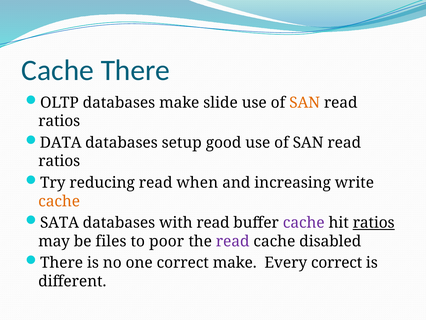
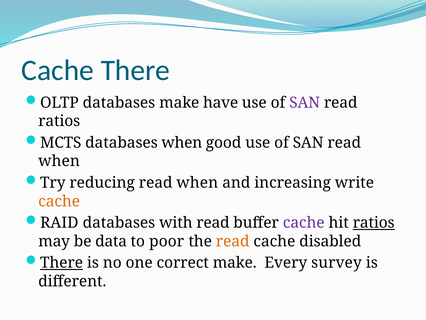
slide: slide -> have (221, 103)
SAN colour: orange -> purple (305, 103)
DATA: DATA -> MCTS (61, 143)
databases setup: setup -> when (182, 143)
ratios: ratios -> when (59, 161)
SATA: SATA -> RAID (59, 222)
files: files -> data (111, 241)
read colour: purple -> orange (233, 241)
There underline: none -> present (62, 262)
Every correct: correct -> survey (336, 262)
